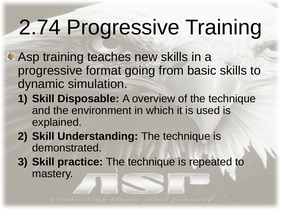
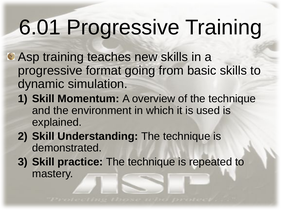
2.74: 2.74 -> 6.01 (40, 28)
Disposable: Disposable -> Momentum (88, 99)
